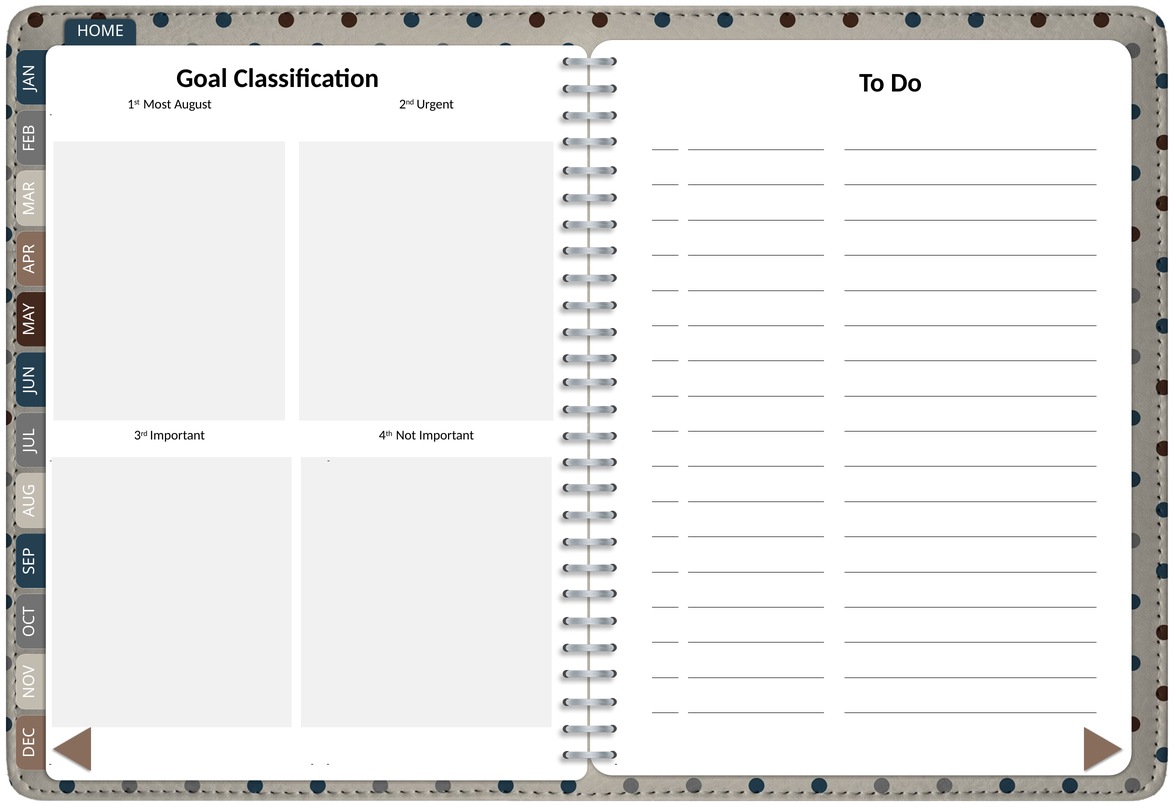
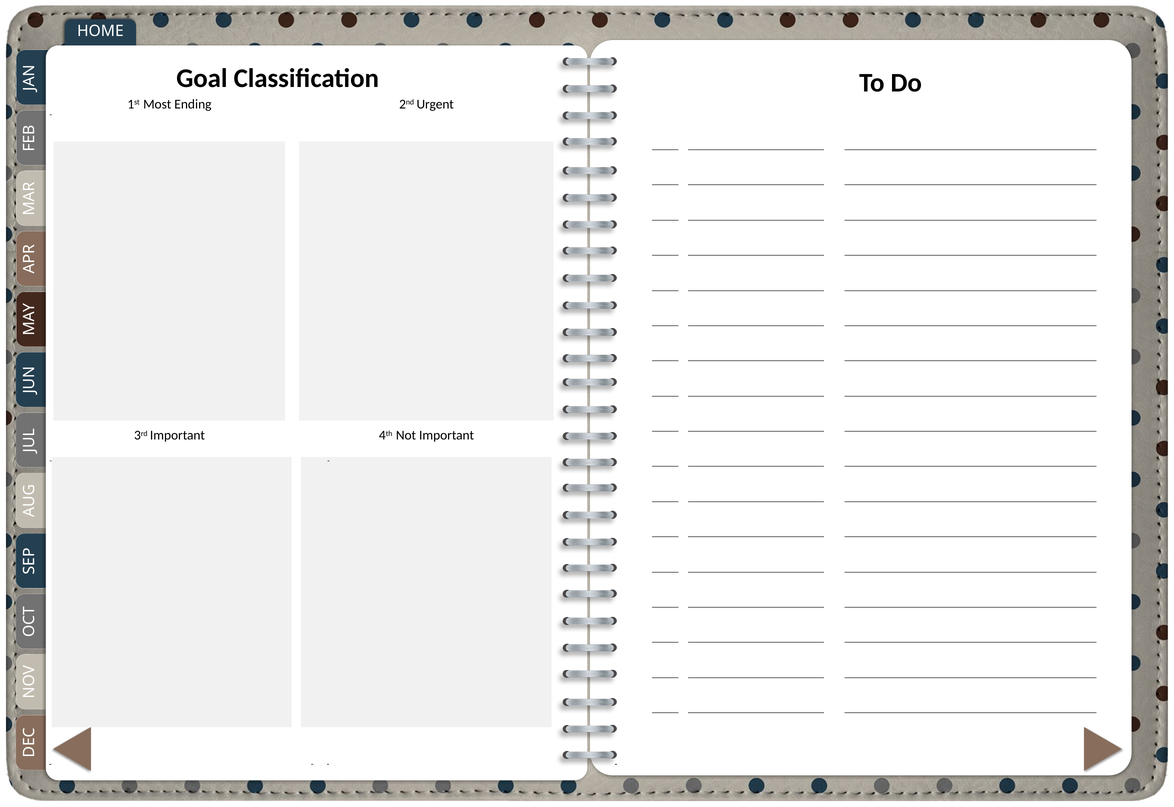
August: August -> Ending (193, 104)
